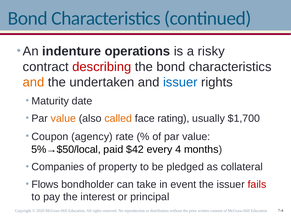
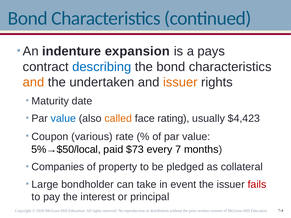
operations: operations -> expansion (137, 51)
risky: risky -> pays (211, 51)
describing colour: red -> blue (102, 67)
issuer colour: blue -> orange (180, 82)
value colour: orange -> blue (63, 119)
$1,700: $1,700 -> $4,423 (244, 119)
agency: agency -> various (92, 137)
$42: $42 -> $73 (135, 150)
4: 4 -> 7 (178, 150)
Flows: Flows -> Large (45, 185)
